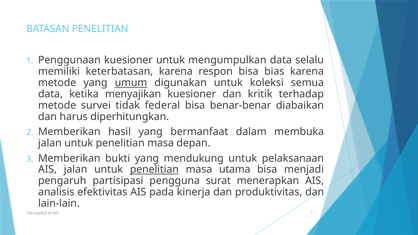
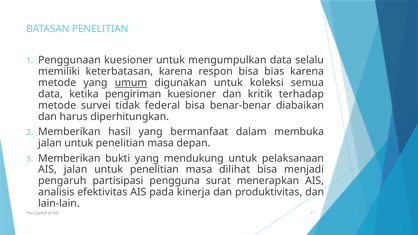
menyajikan: menyajikan -> pengiriman (133, 94)
penelitian underline: present -> none (154, 170)
utama: utama -> dilihat (235, 170)
